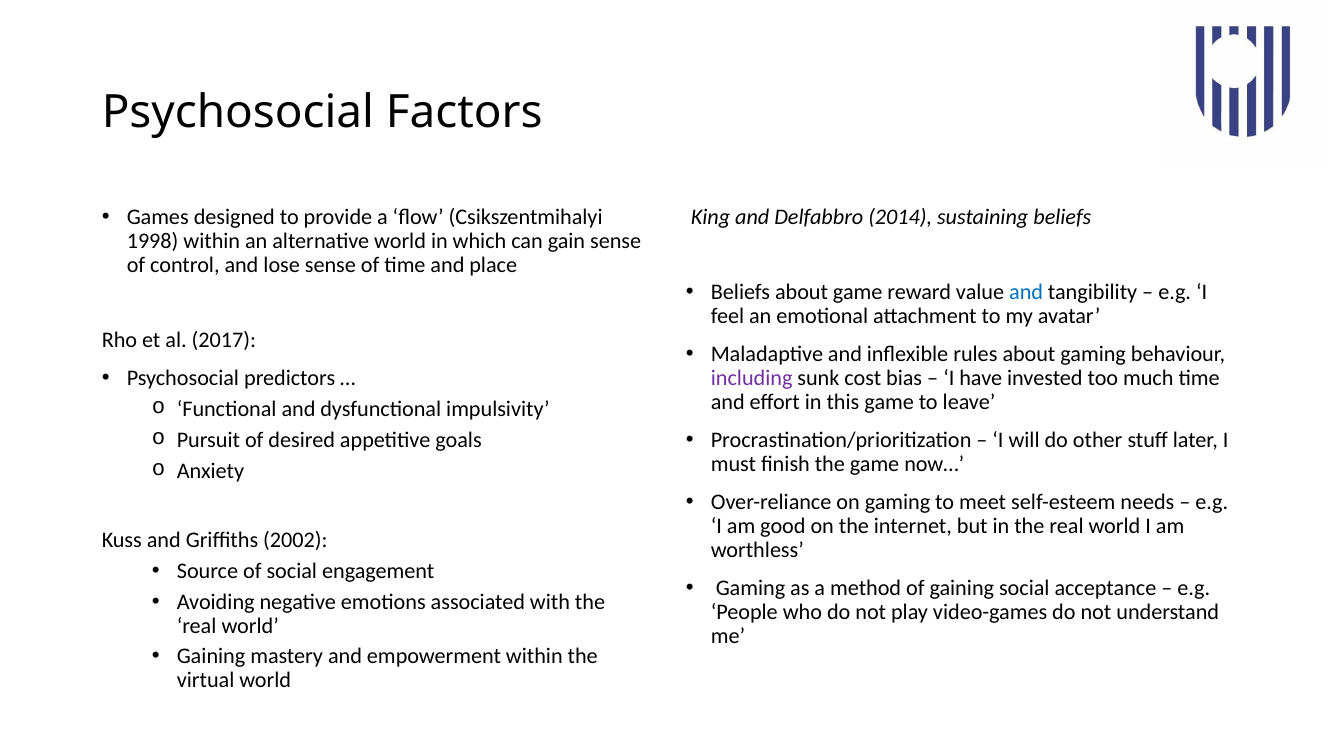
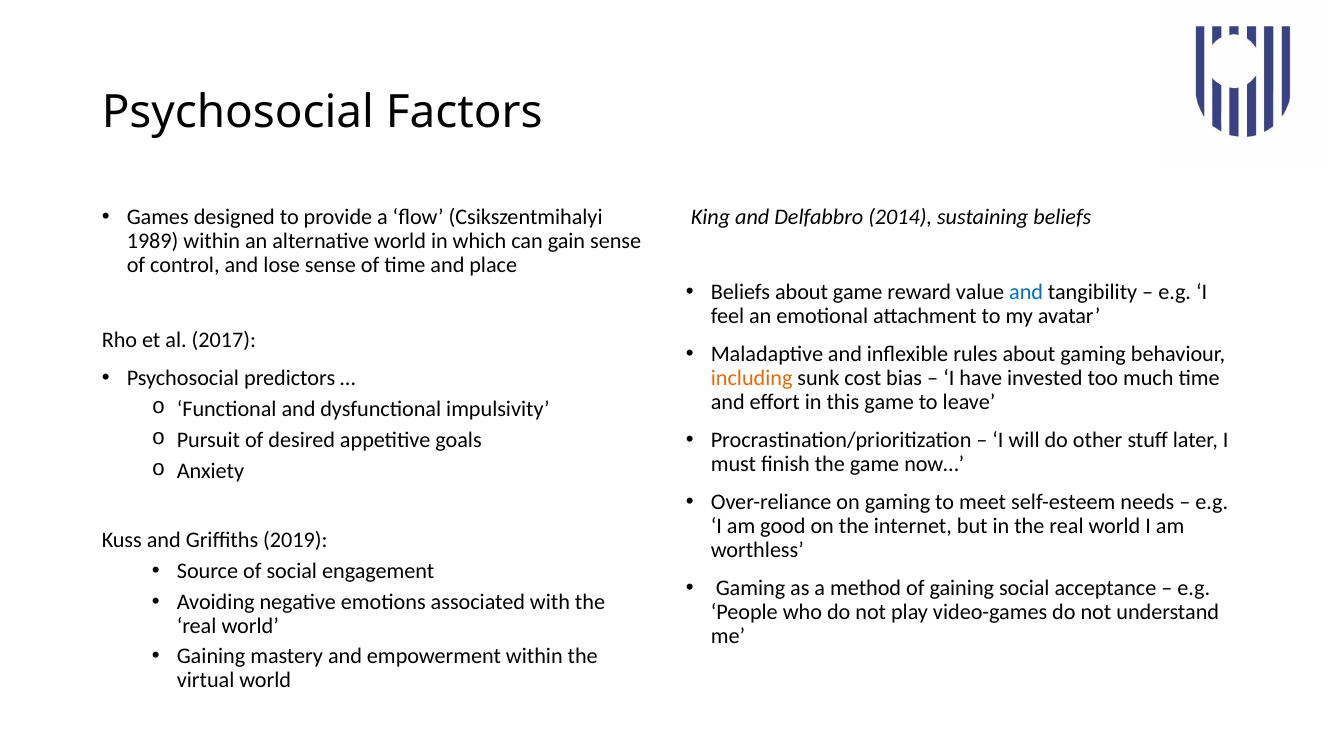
1998: 1998 -> 1989 (153, 241)
including colour: purple -> orange (752, 378)
2002: 2002 -> 2019 (295, 540)
